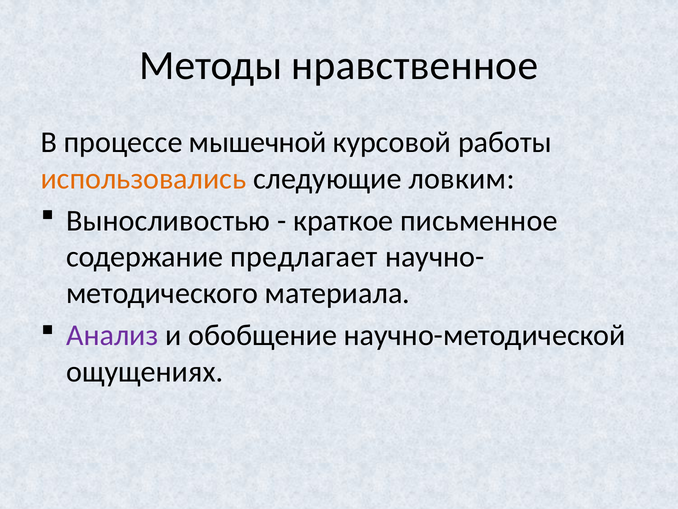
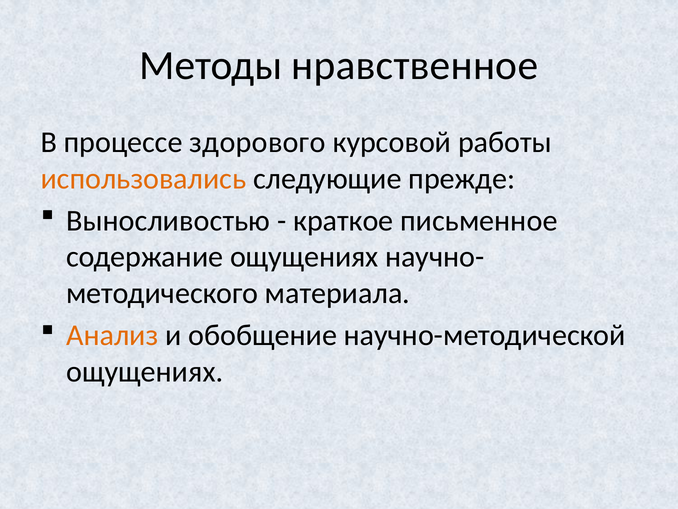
мышечной: мышечной -> здорового (257, 142)
ловким: ловким -> прежде (462, 178)
содержание предлагает: предлагает -> ощущениях (304, 257)
Анализ colour: purple -> orange (112, 335)
